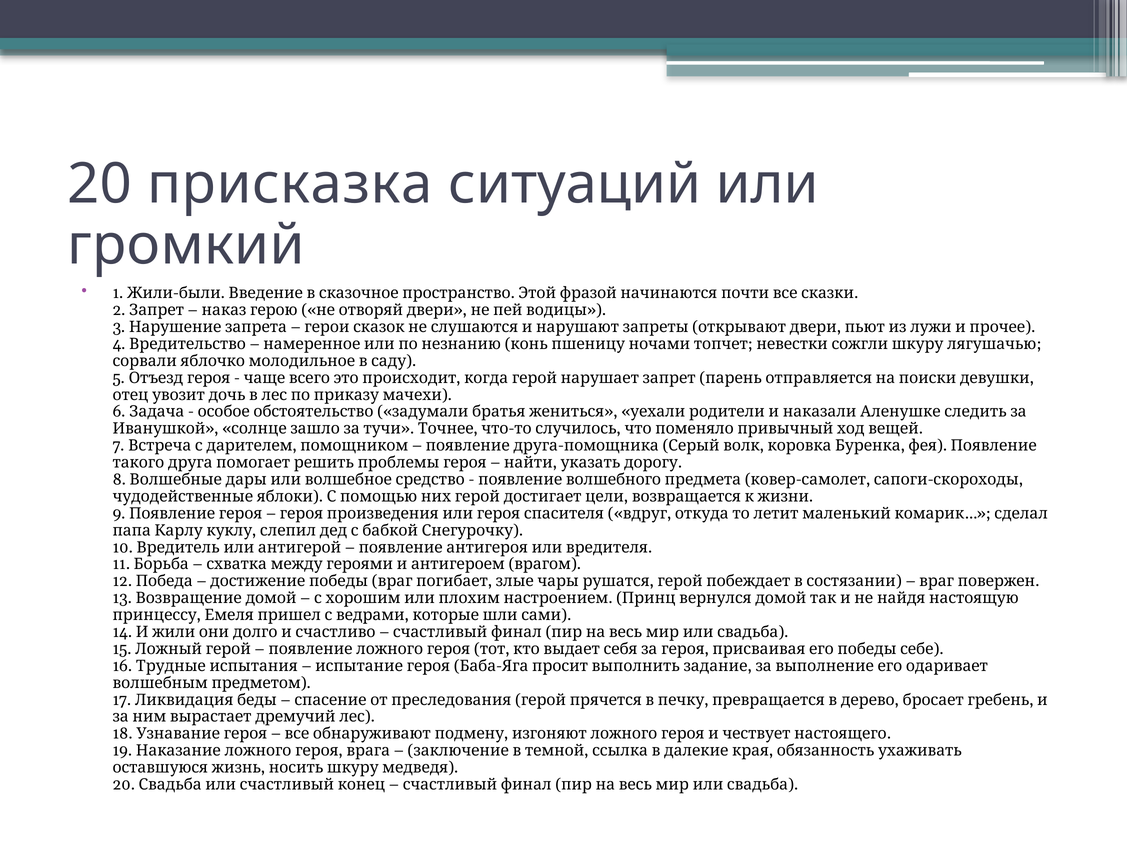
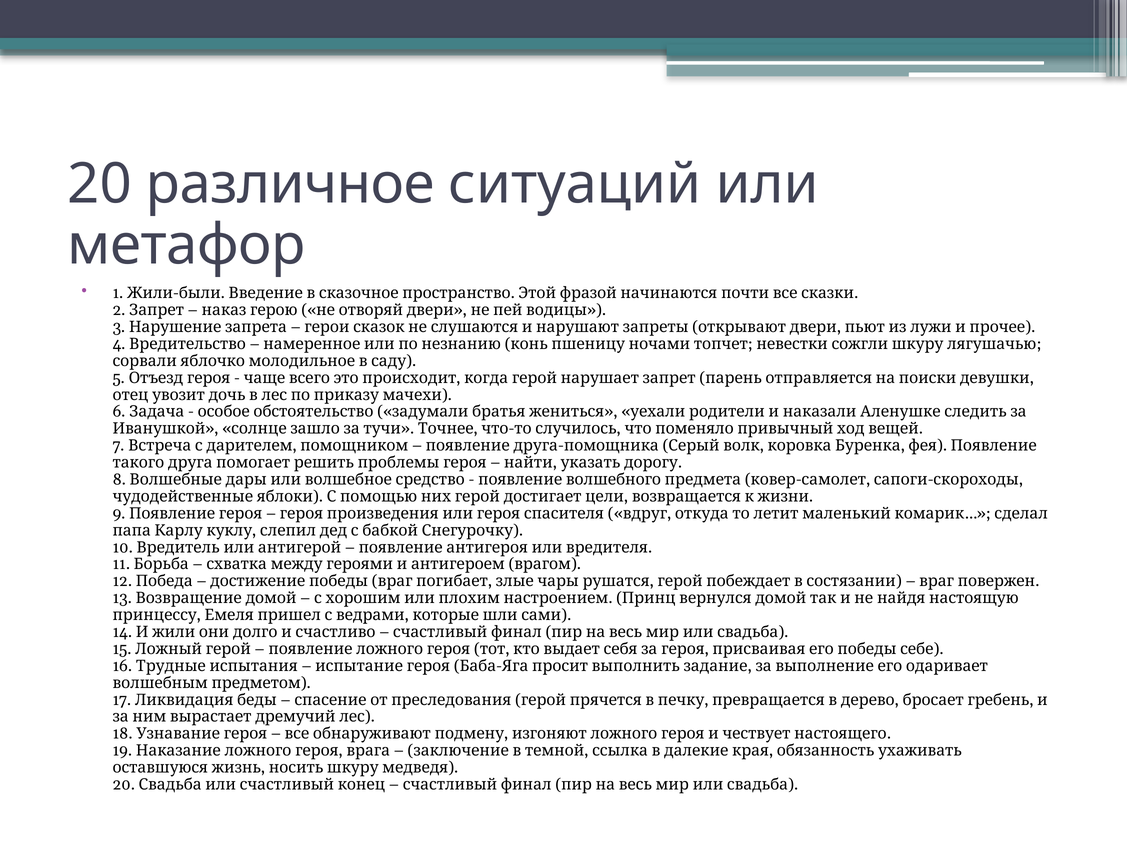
присказка: присказка -> различное (290, 184)
громкий: громкий -> метафор (186, 245)
